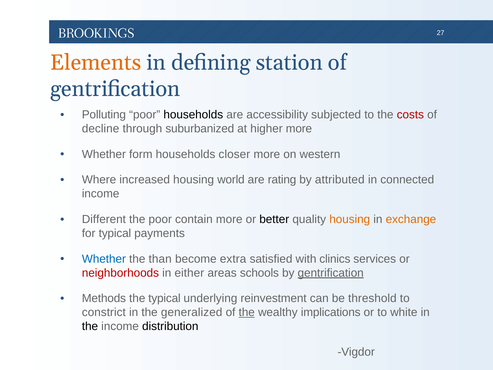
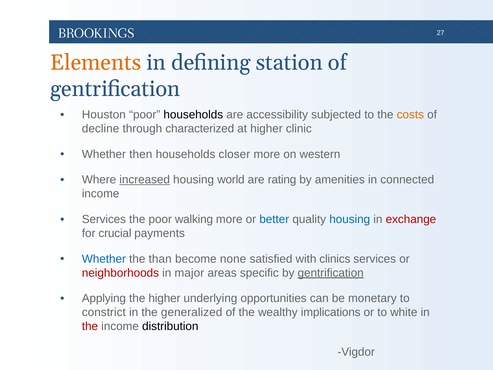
Polluting: Polluting -> Houston (104, 115)
costs colour: red -> orange (410, 115)
suburbanized: suburbanized -> characterized (200, 129)
higher more: more -> clinic (299, 129)
form: form -> then (141, 154)
increased underline: none -> present (145, 180)
attributed: attributed -> amenities (340, 180)
Different: Different -> Services (104, 219)
contain: contain -> walking (194, 219)
better colour: black -> blue (274, 219)
housing colour: orange -> blue (350, 219)
exchange colour: orange -> red (411, 219)
for typical: typical -> crucial (115, 233)
extra: extra -> none (233, 259)
either: either -> major (189, 273)
schools: schools -> specific (259, 273)
Methods: Methods -> Applying (104, 298)
the typical: typical -> higher (164, 298)
reinvestment: reinvestment -> opportunities (274, 298)
threshold: threshold -> monetary (372, 298)
the underline: present -> none (247, 312)
the colour: black -> red (90, 326)
